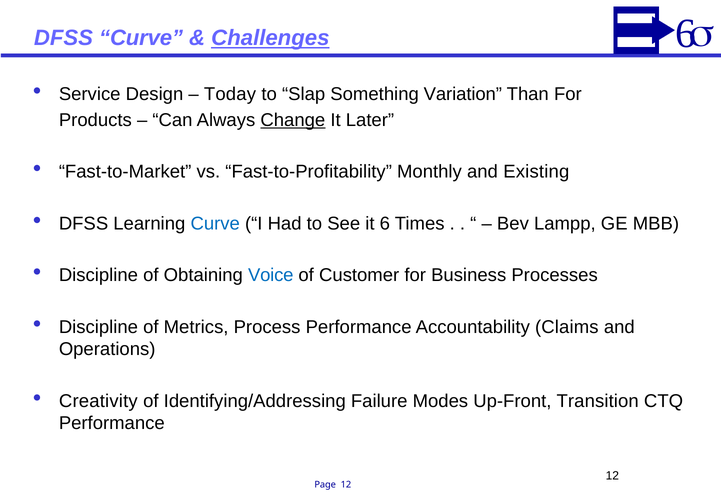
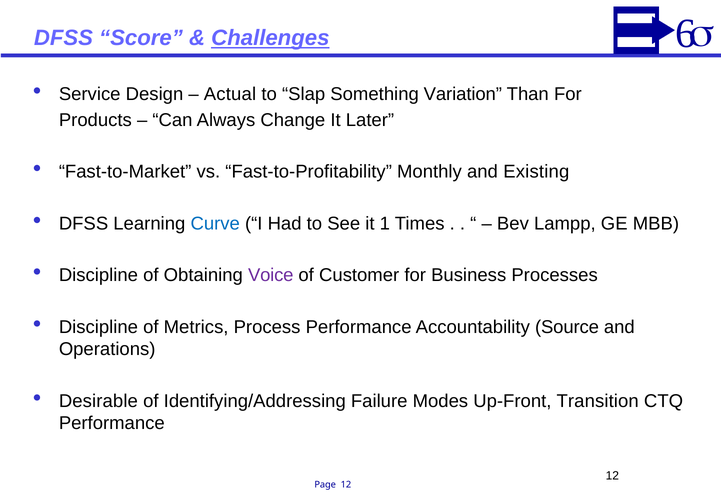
DFSS Curve: Curve -> Score (141, 38)
Today: Today -> Actual (230, 94)
Change underline: present -> none (293, 120)
it 6: 6 -> 1 (385, 224)
Voice colour: blue -> purple (271, 275)
Claims: Claims -> Source (567, 327)
Creativity: Creativity -> Desirable (98, 401)
